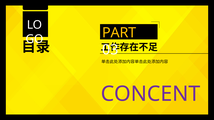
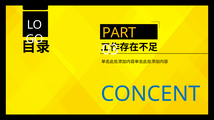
CONCENT colour: purple -> blue (151, 94)
